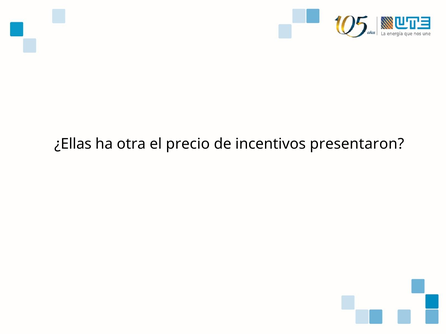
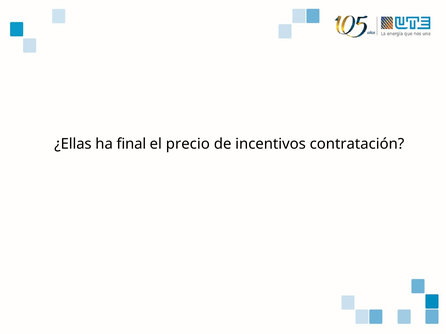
otra: otra -> final (131, 144)
presentaron: presentaron -> contratación (357, 144)
